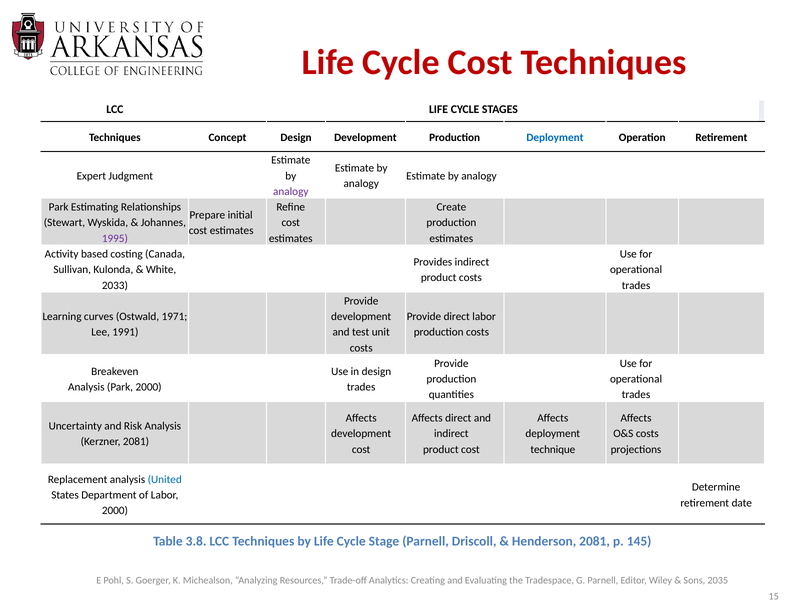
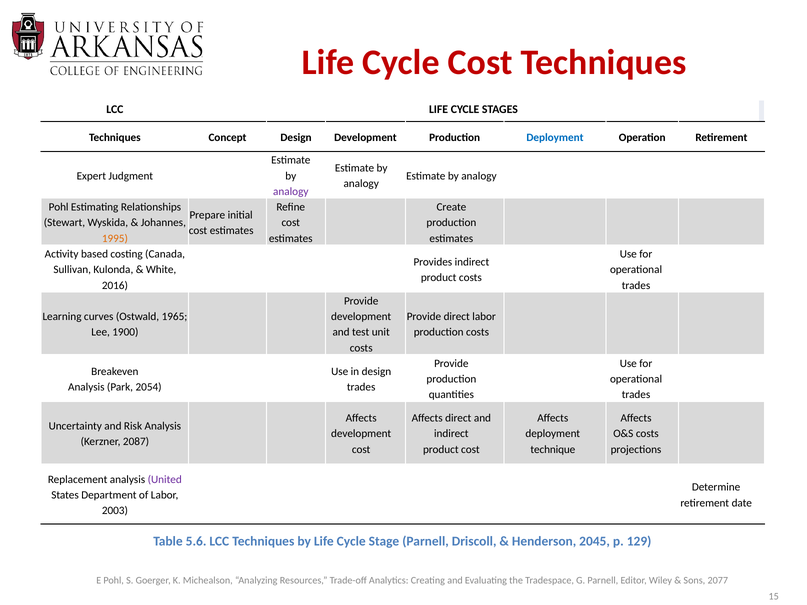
Park: Park -> Pohl (59, 207)
1995 colour: purple -> orange (115, 238)
2033: 2033 -> 2016 (115, 285)
1971: 1971 -> 1965 (174, 317)
1991: 1991 -> 1900 (125, 332)
Park 2000: 2000 -> 2054 (149, 387)
Kerzner 2081: 2081 -> 2087 (136, 442)
United colour: blue -> purple (165, 480)
2000: 2000 -> 2003 (115, 511)
3.8: 3.8 -> 5.6 (196, 541)
Henderson 2081: 2081 -> 2045 (595, 541)
145: 145 -> 129 (639, 541)
2035: 2035 -> 2077 (718, 581)
